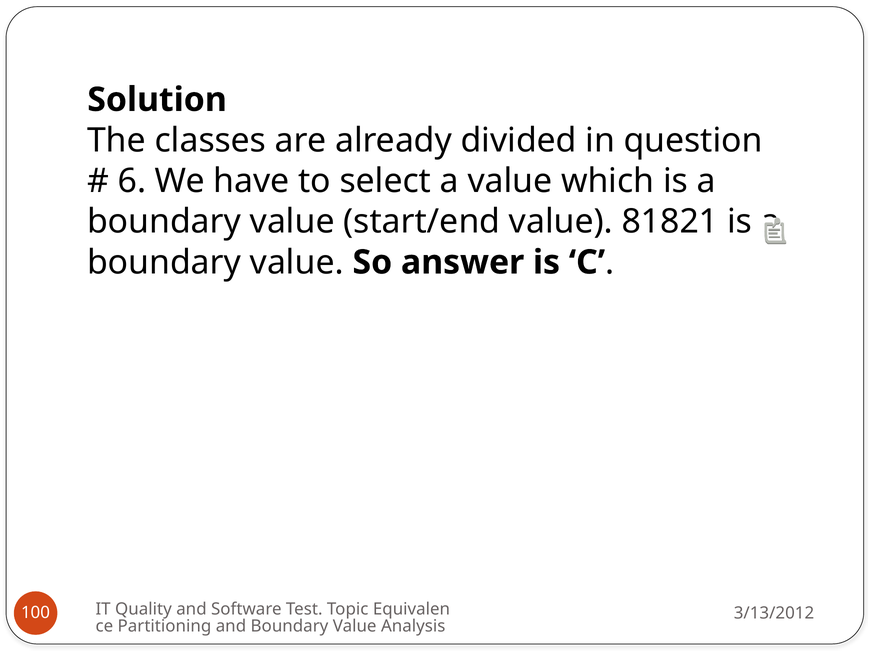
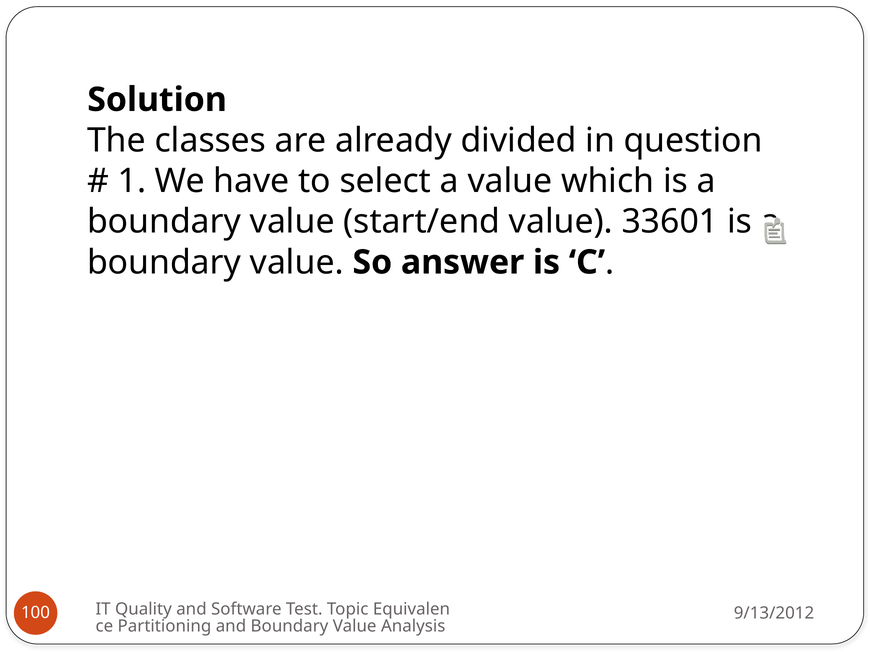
6: 6 -> 1 (132, 181)
81821: 81821 -> 33601 (670, 222)
3/13/2012: 3/13/2012 -> 9/13/2012 (774, 613)
